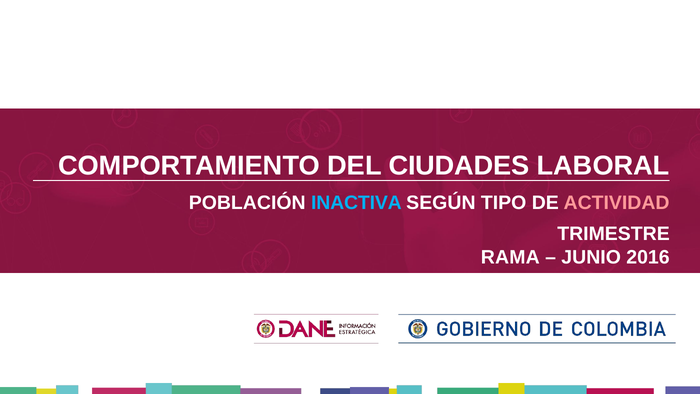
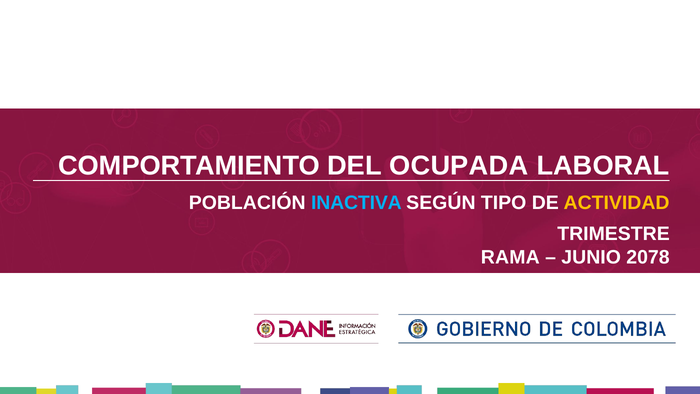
CIUDADES: CIUDADES -> OCUPADA (459, 166)
ACTIVIDAD colour: pink -> yellow (617, 203)
2016: 2016 -> 2078 (648, 257)
